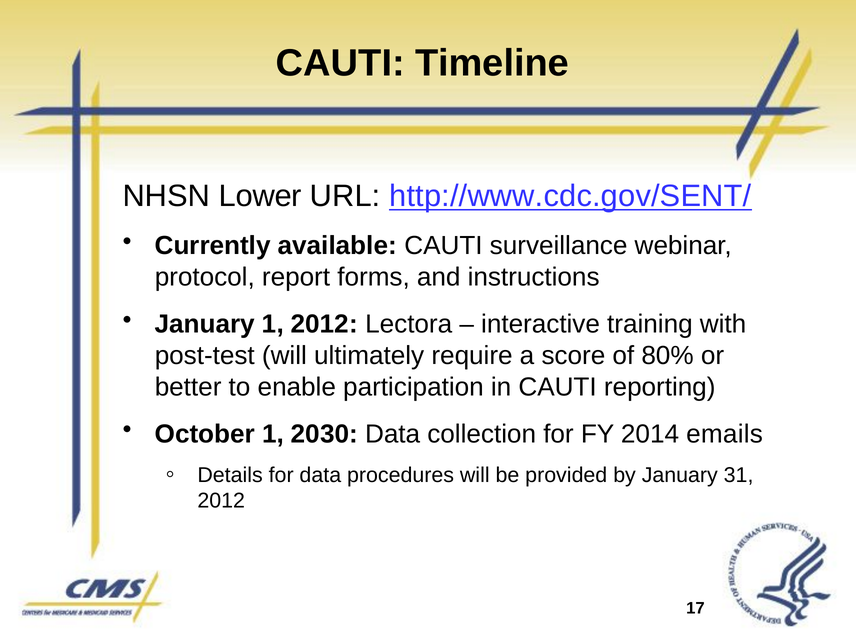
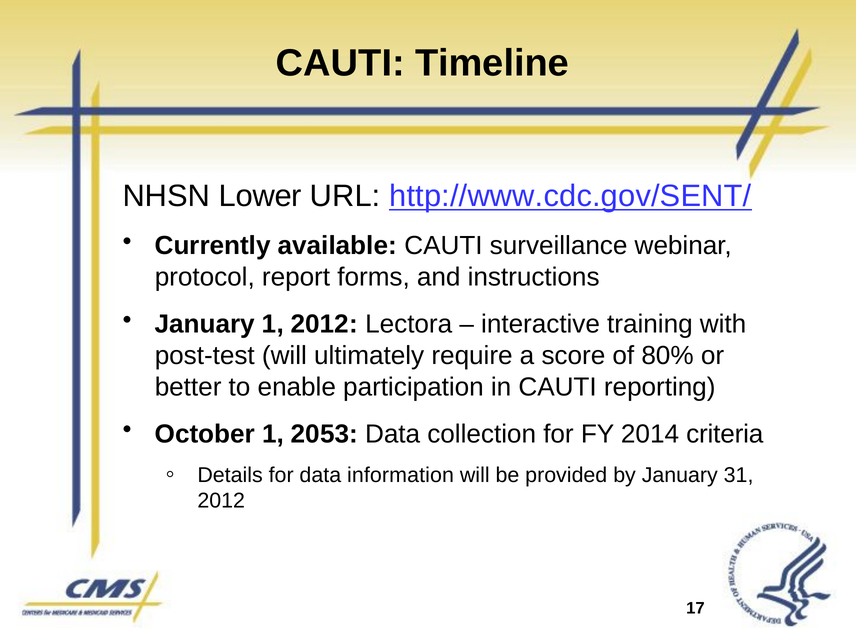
2030: 2030 -> 2053 (324, 434)
emails: emails -> criteria (725, 434)
procedures: procedures -> information (400, 475)
